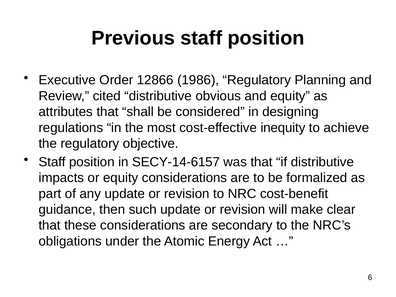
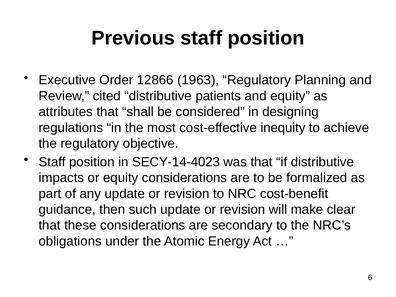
1986: 1986 -> 1963 (198, 80)
obvious: obvious -> patients (218, 96)
SECY-14-6157: SECY-14-6157 -> SECY-14-4023 (176, 162)
